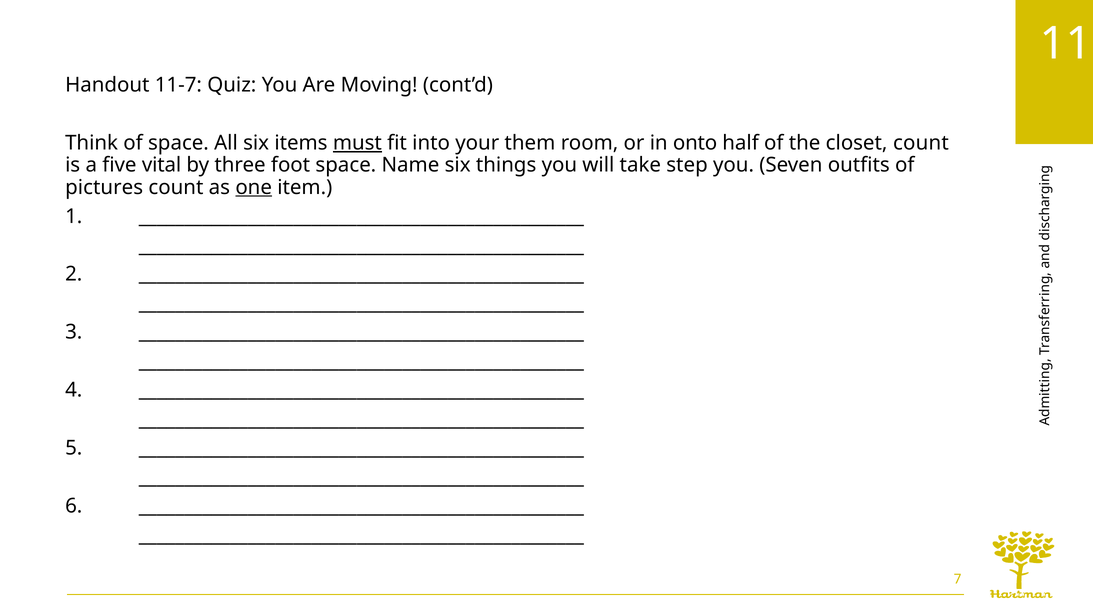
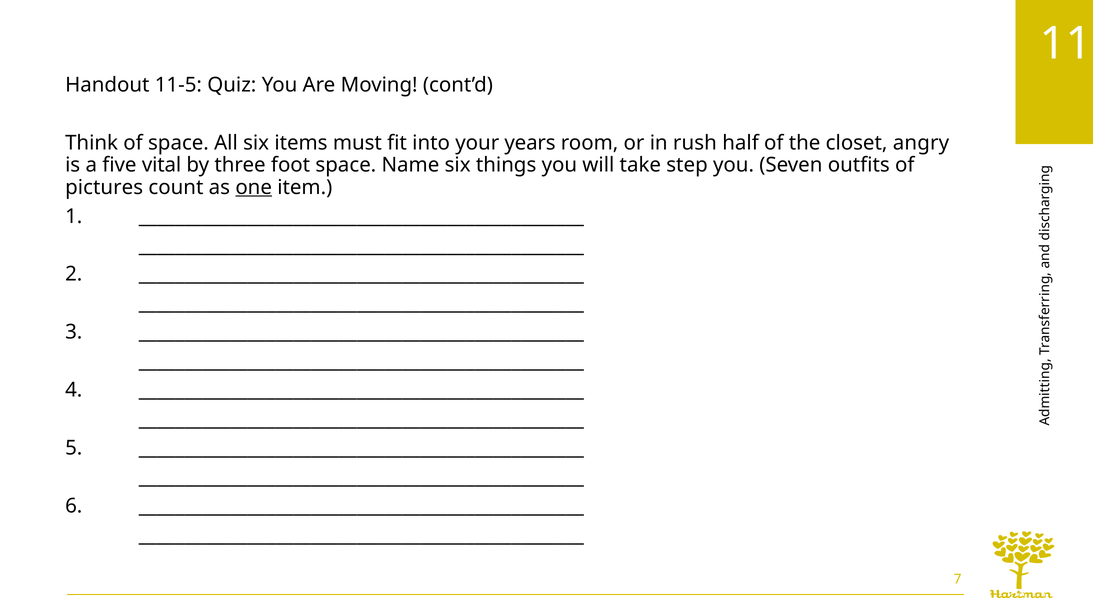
11-7: 11-7 -> 11-5 (178, 85)
must underline: present -> none (357, 143)
them: them -> years (530, 143)
onto: onto -> rush (695, 143)
closet count: count -> angry (921, 143)
